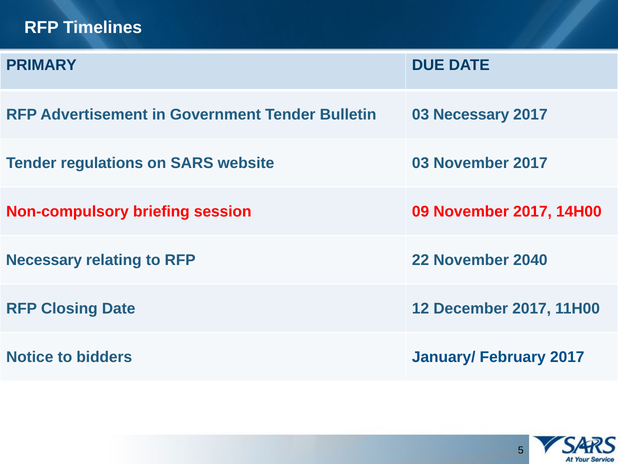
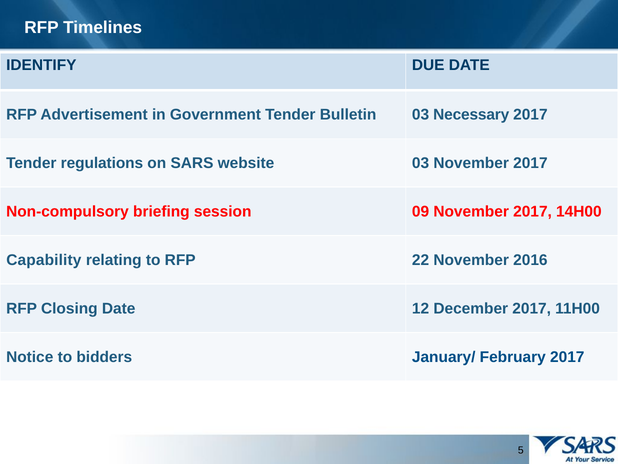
PRIMARY: PRIMARY -> IDENTIFY (41, 65)
Necessary: Necessary -> Capability (44, 260)
2040: 2040 -> 2016 (530, 260)
